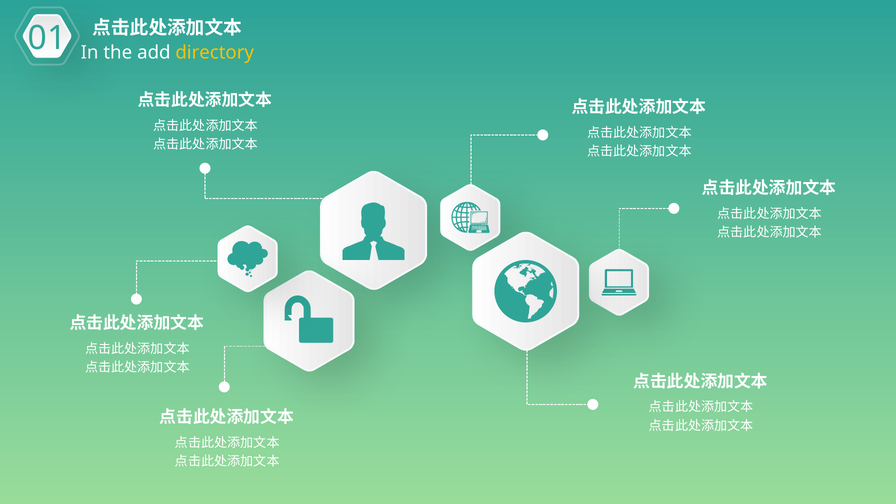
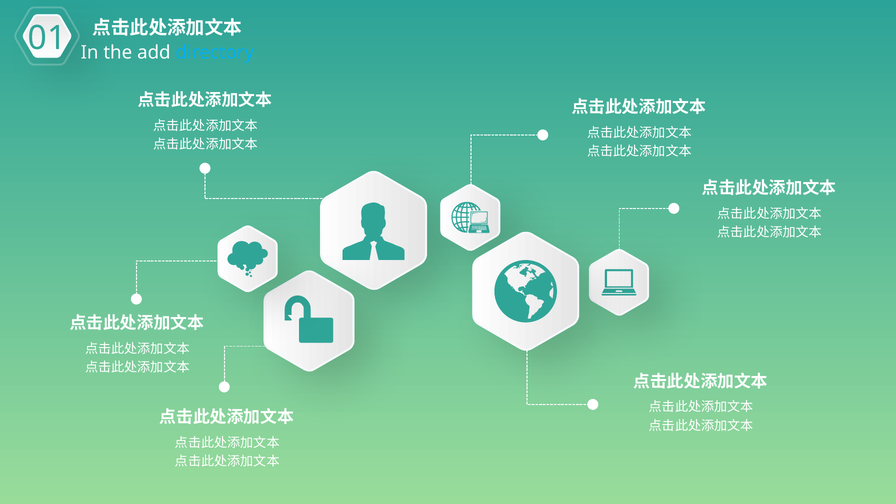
directory colour: yellow -> light blue (215, 53)
